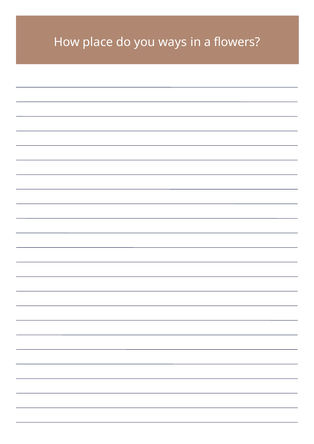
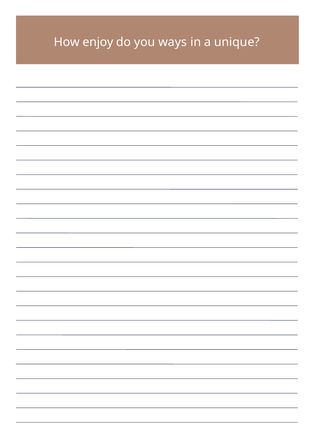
place: place -> enjoy (98, 42)
flowers: flowers -> unique (237, 42)
